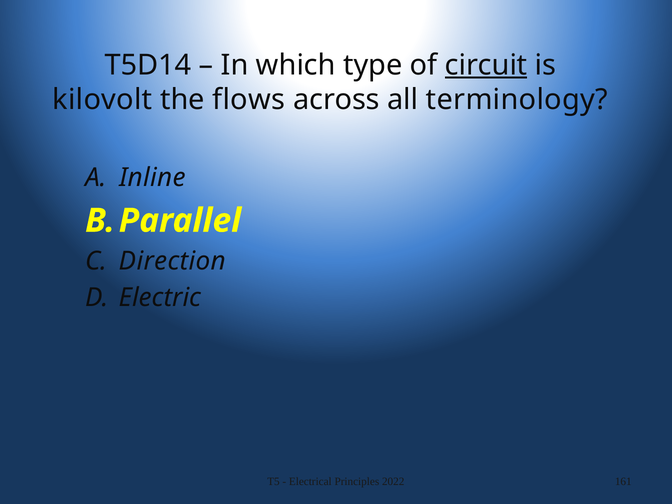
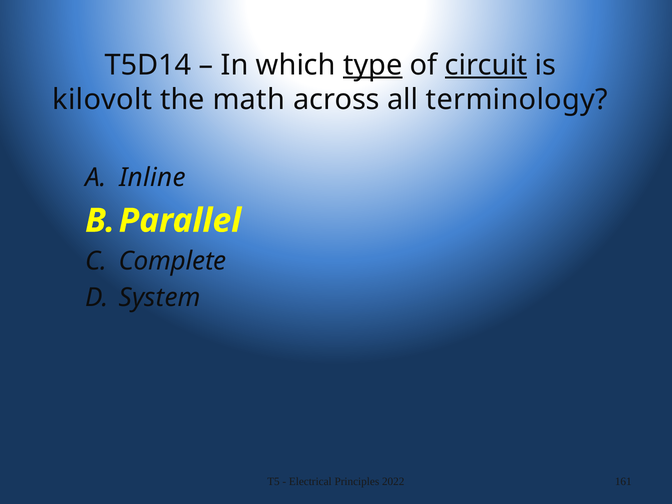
type underline: none -> present (373, 65)
flows: flows -> math (249, 100)
Direction: Direction -> Complete (173, 261)
Electric: Electric -> System (160, 298)
